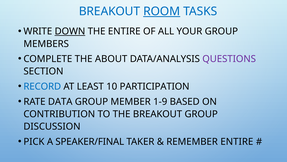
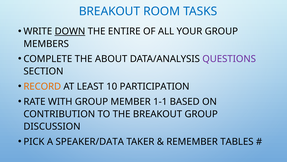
ROOM underline: present -> none (162, 11)
RECORD colour: blue -> orange (42, 86)
DATA: DATA -> WITH (60, 101)
1-9: 1-9 -> 1-1 (160, 101)
SPEAKER/FINAL: SPEAKER/FINAL -> SPEAKER/DATA (90, 141)
REMEMBER ENTIRE: ENTIRE -> TABLES (237, 141)
